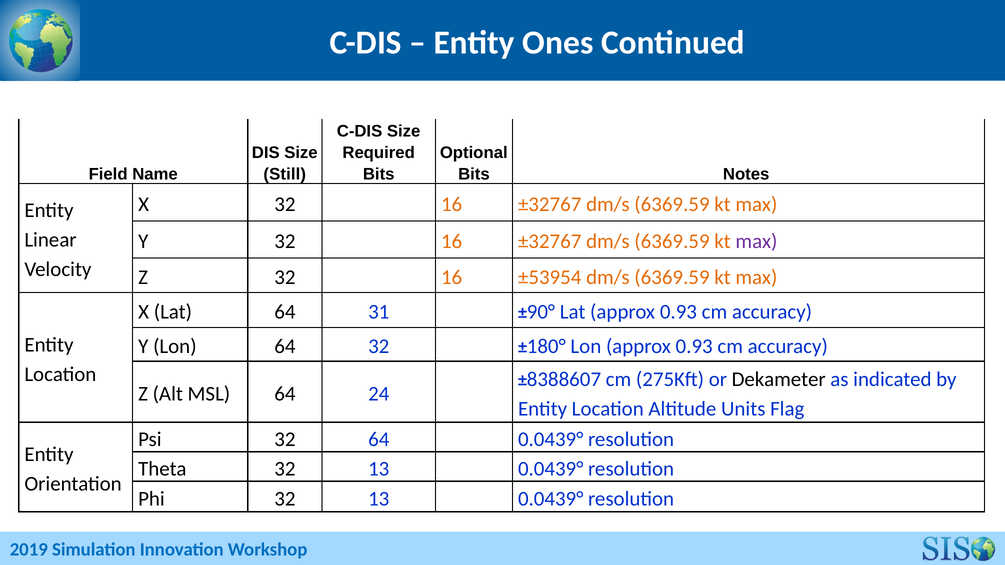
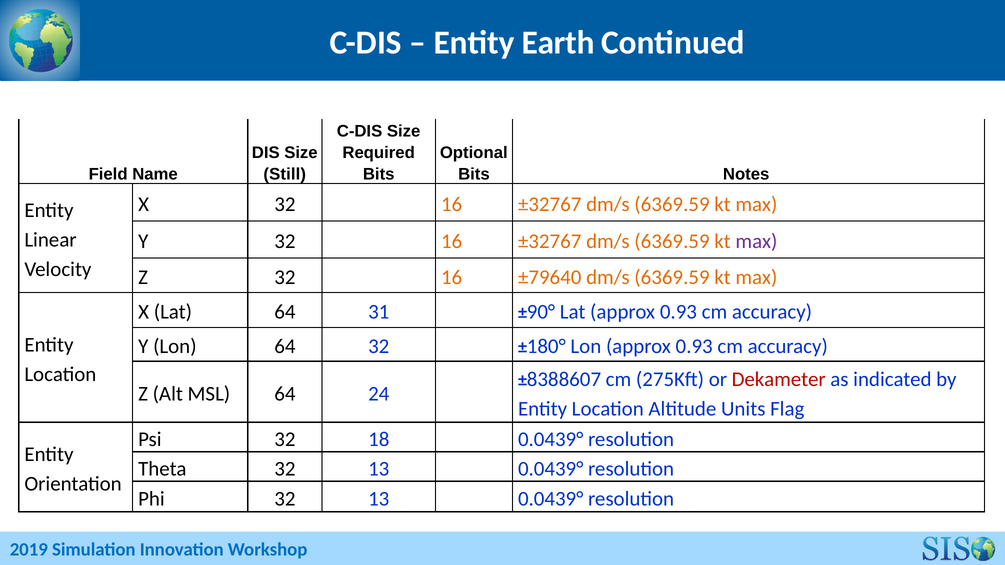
Ones: Ones -> Earth (558, 43)
±53954: ±53954 -> ±79640 (550, 277)
Dekameter colour: black -> red (779, 379)
32 64: 64 -> 18 (379, 439)
